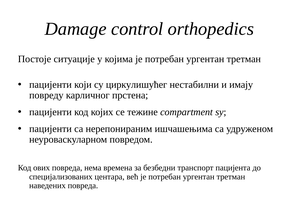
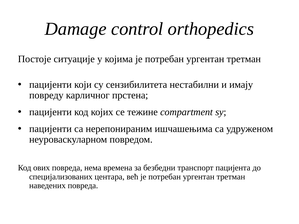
циркулишућег: циркулишућег -> сензибилитета (137, 85)
